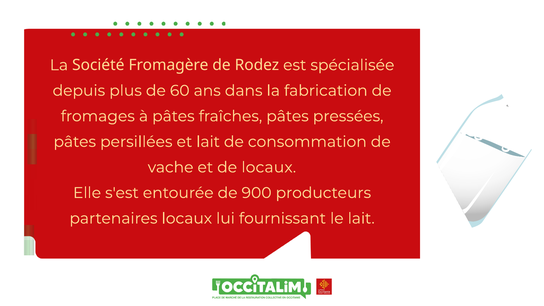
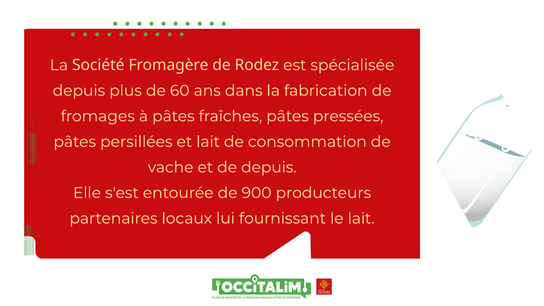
de locaux: locaux -> depuis (269, 167)
